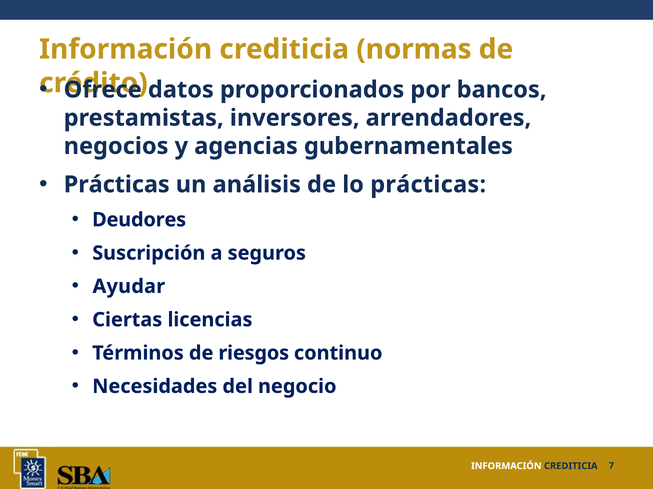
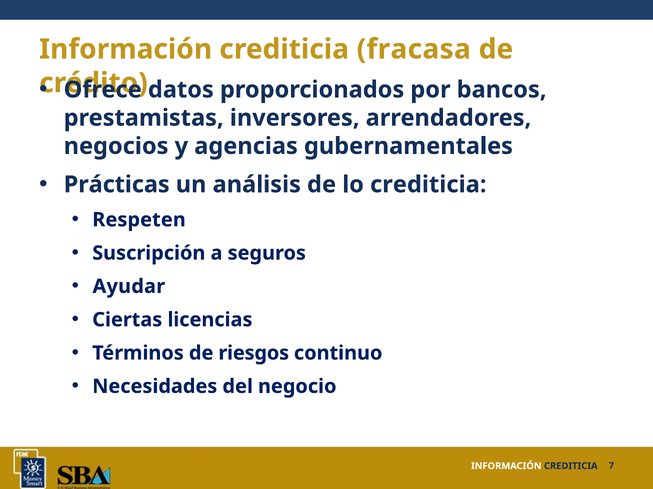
normas: normas -> fracasa (414, 49)
lo prácticas: prácticas -> crediticia (428, 185)
Deudores: Deudores -> Respeten (139, 220)
